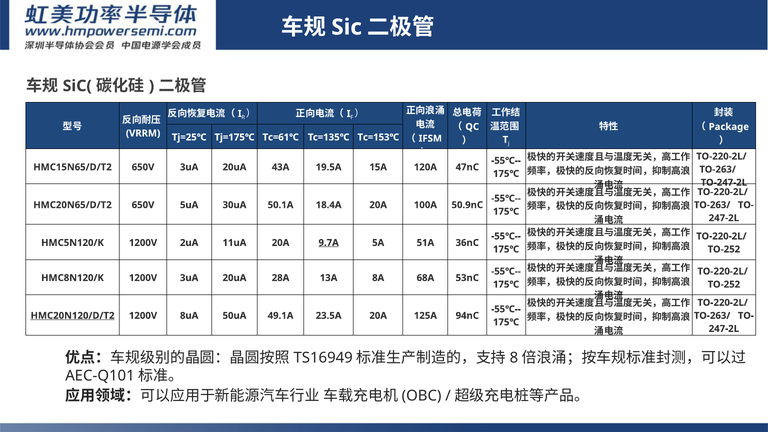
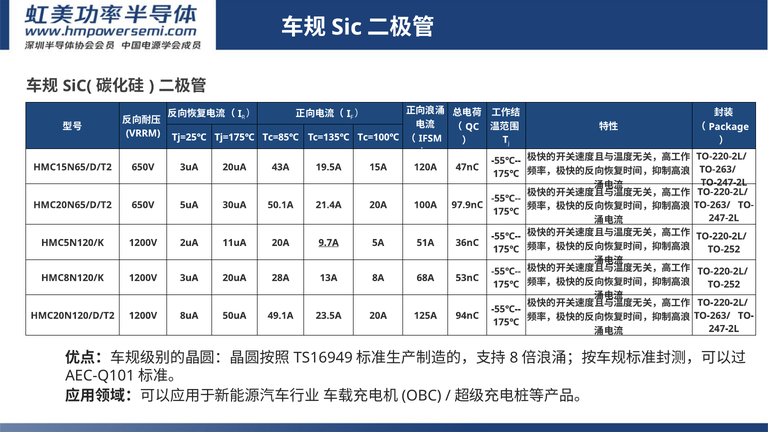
Tc=61℃: Tc=61℃ -> Tc=85℃ (281, 137)
Tc=153℃: Tc=153℃ -> Tc=100℃ (378, 137)
18.4A: 18.4A -> 21.4A (329, 205)
50.9nC: 50.9nC -> 97.9nC (467, 205)
HMC20N120/D/T2 underline: present -> none (73, 316)
